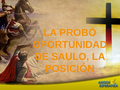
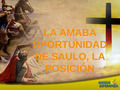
PROBÓ: PROBÓ -> AMABA (78, 33)
